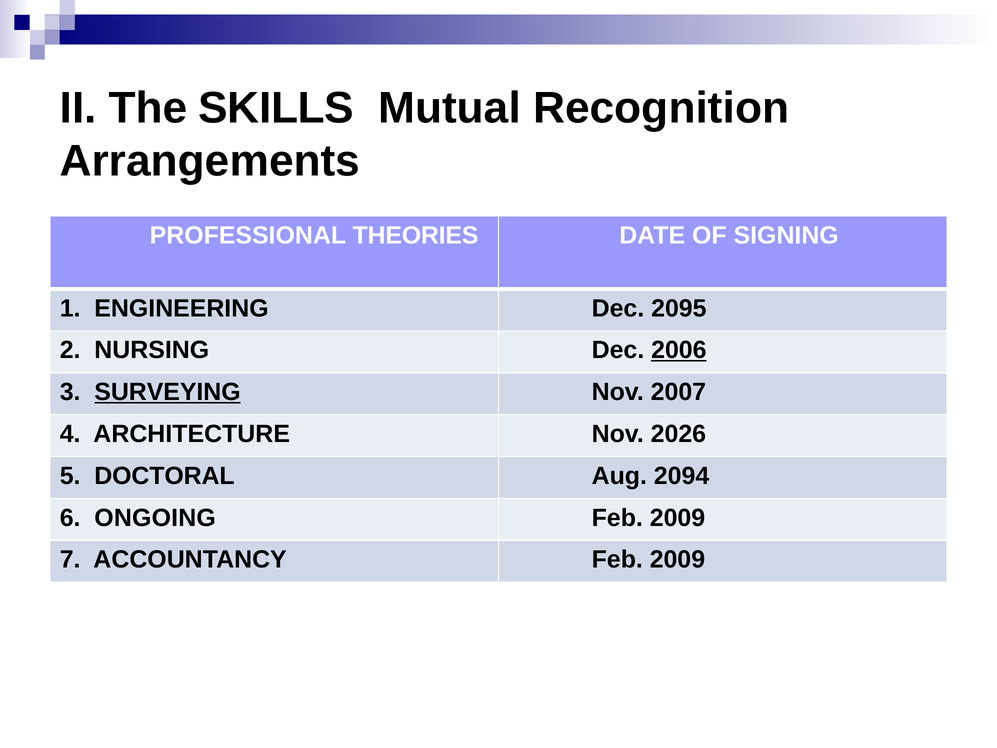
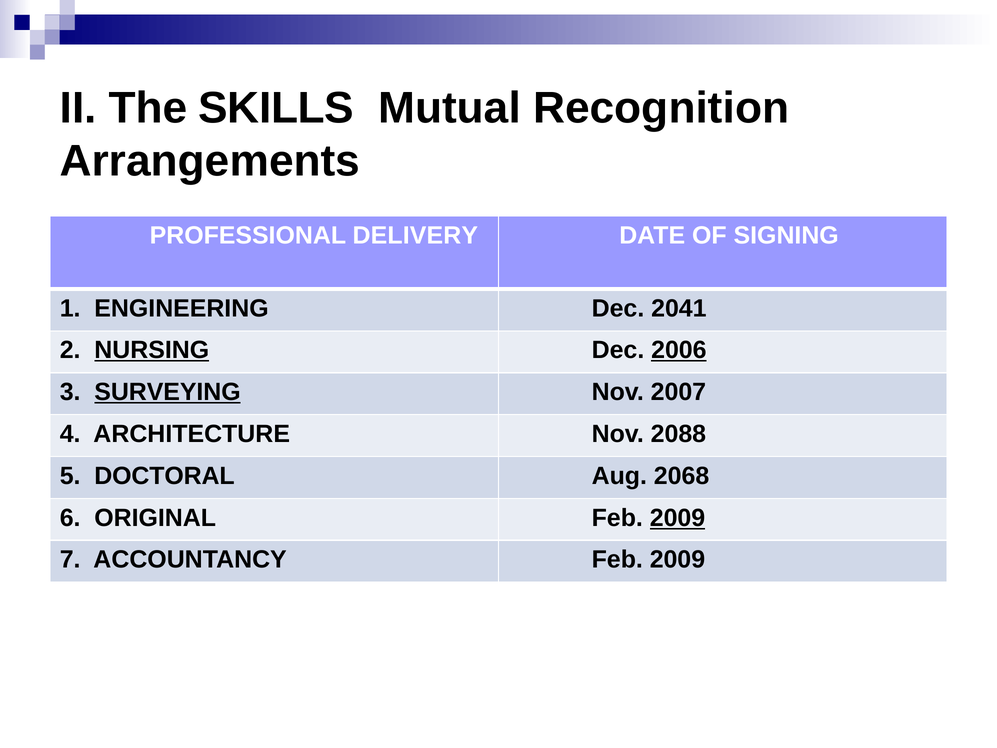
THEORIES: THEORIES -> DELIVERY (415, 235)
2095: 2095 -> 2041 (679, 308)
NURSING underline: none -> present (152, 350)
2026: 2026 -> 2088 (678, 434)
2094: 2094 -> 2068 (682, 476)
ONGOING: ONGOING -> ORIGINAL (155, 518)
2009 underline: none -> present (677, 518)
